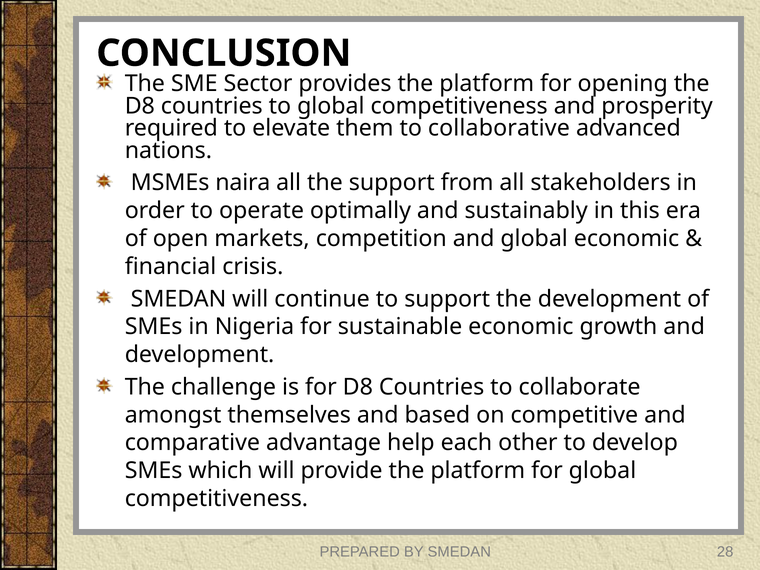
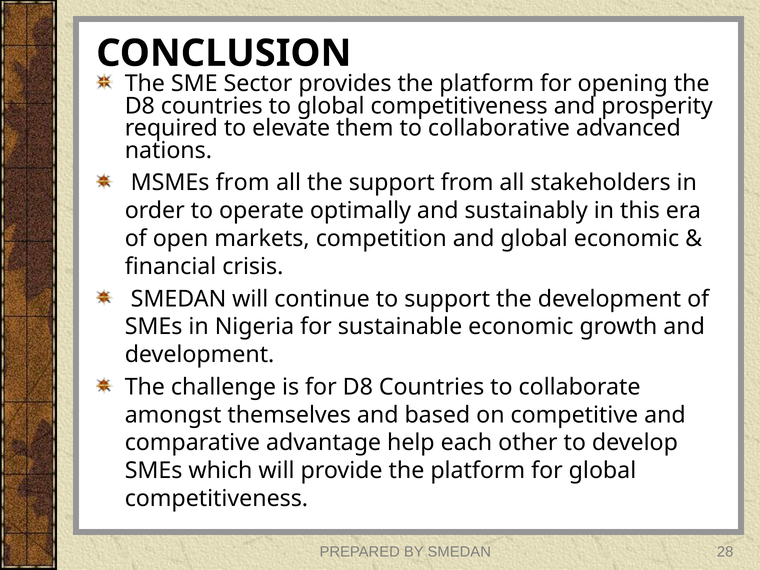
MSMEs naira: naira -> from (243, 183)
